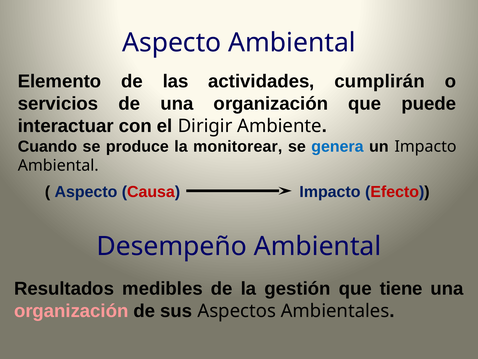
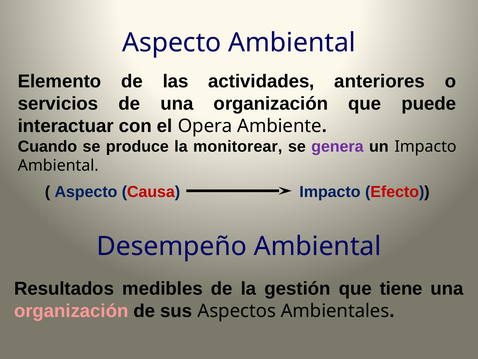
cumplirán: cumplirán -> anteriores (380, 81)
Dirigir: Dirigir -> Opera (205, 126)
genera colour: blue -> purple (337, 146)
